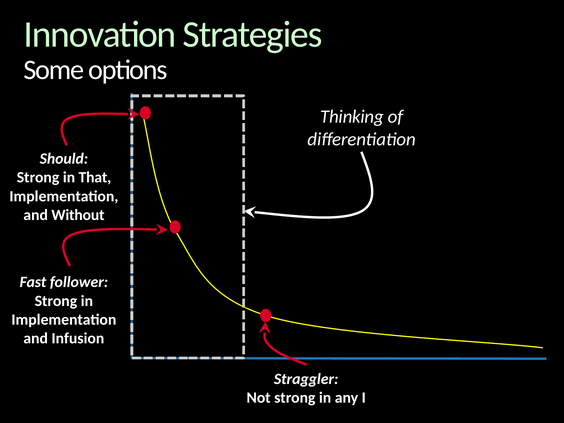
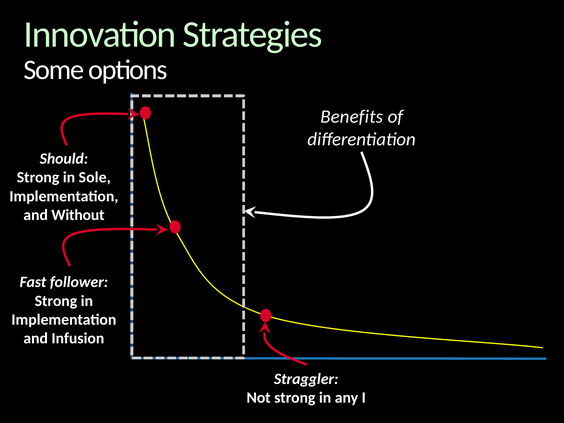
Thinking: Thinking -> Benefits (352, 117)
That: That -> Sole (95, 177)
